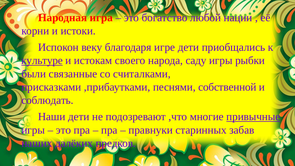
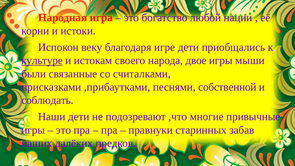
саду: саду -> двое (196, 60)
рыбки: рыбки -> мыши (250, 60)
привычные underline: present -> none (253, 117)
